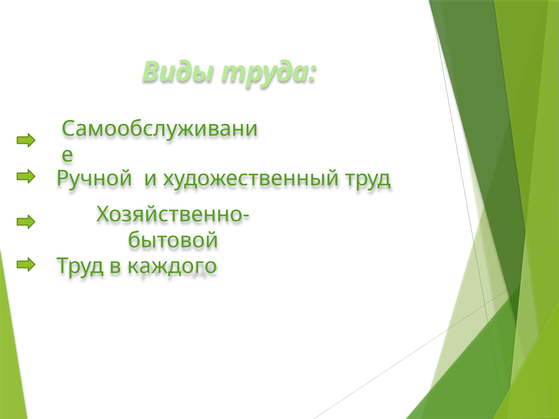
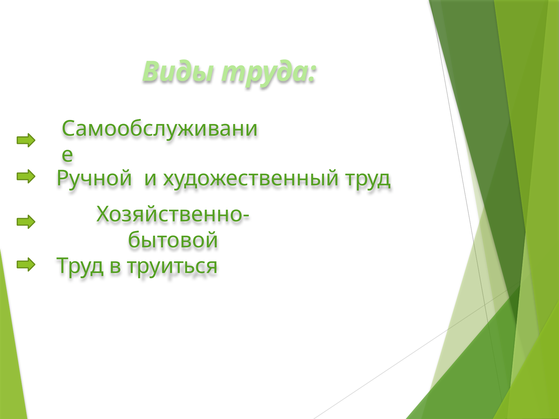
каждого: каждого -> труиться (173, 266)
